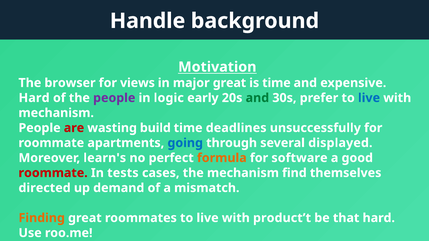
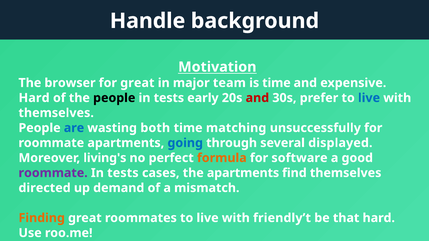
for views: views -> great (137, 83)
major great: great -> team (229, 83)
people colour: purple -> black (114, 98)
logic: logic -> tests (169, 98)
and colour: green -> red (257, 98)
mechanism: mechanism -> themselves (56, 113)
are colour: red -> blue (74, 128)
build: build -> both (155, 128)
deadlines: deadlines -> matching (236, 128)
learn's: learn's -> living's (105, 158)
roommate colour: red -> purple (53, 173)
the mechanism: mechanism -> apartments (243, 173)
product’t: product’t -> friendly’t (282, 218)
